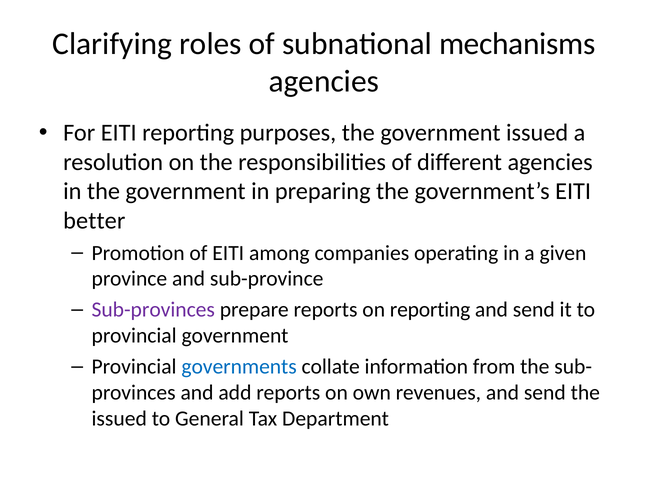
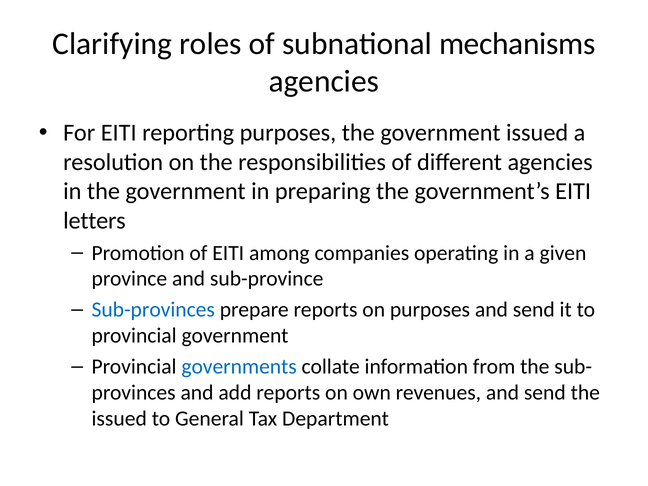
better: better -> letters (94, 220)
Sub-provinces colour: purple -> blue (153, 310)
on reporting: reporting -> purposes (430, 310)
